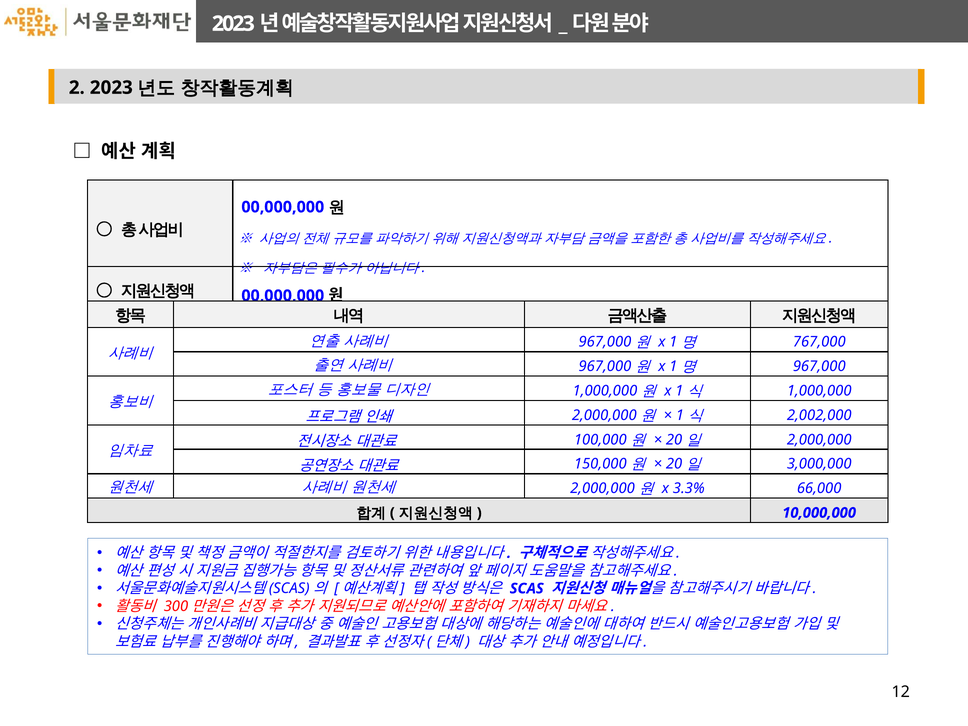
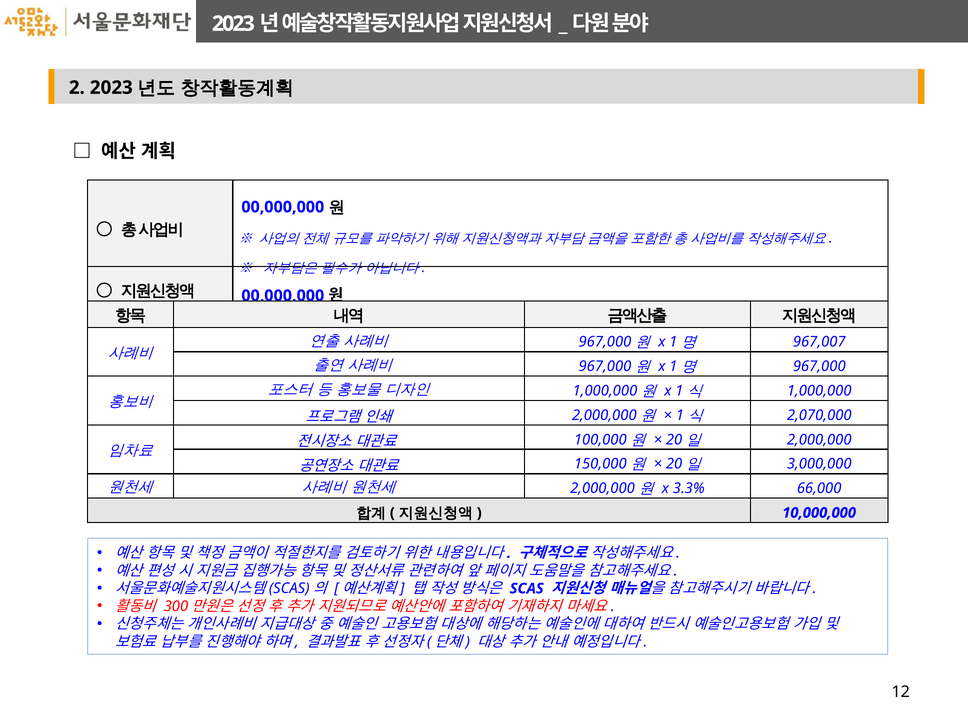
767,000: 767,000 -> 967,007 (819, 342)
2,002,000: 2,002,000 -> 2,070,000 (819, 415)
